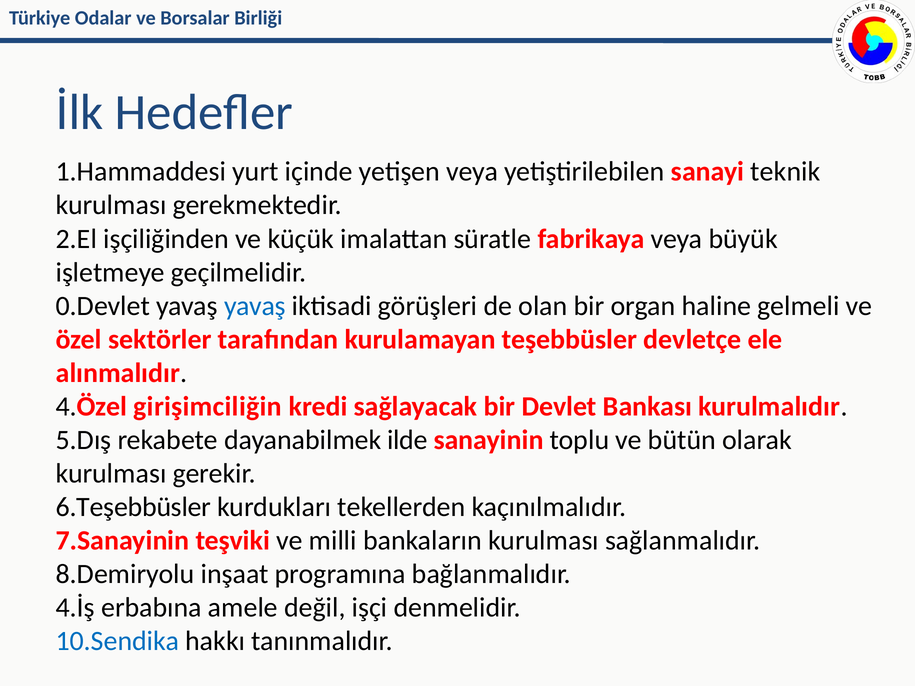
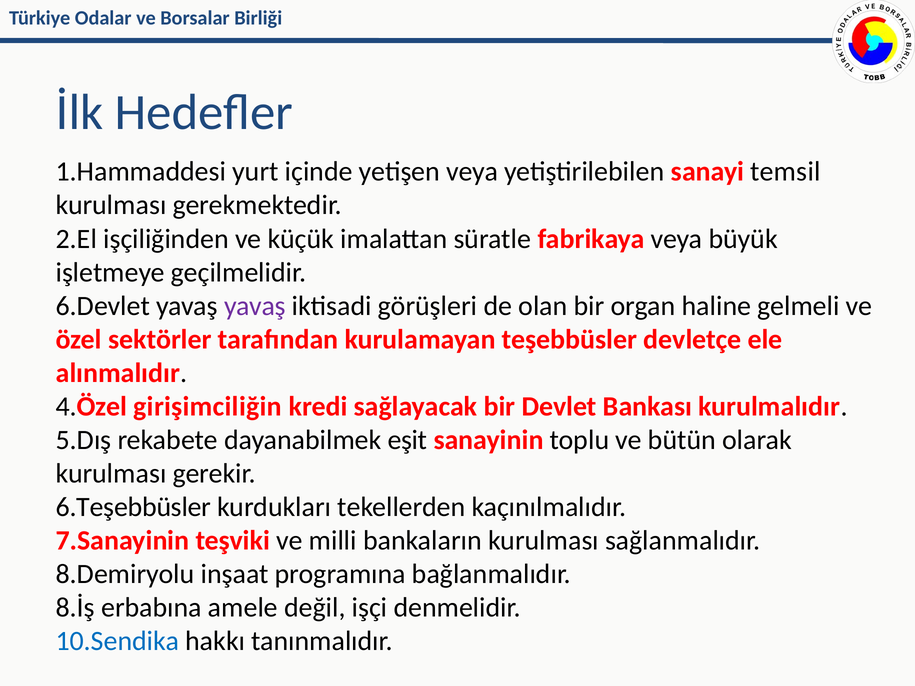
teknik: teknik -> temsil (785, 172)
0.Devlet: 0.Devlet -> 6.Devlet (103, 306)
yavaş colour: blue -> purple (255, 306)
ilde: ilde -> eşit (407, 440)
4.İş: 4.İş -> 8.İş (75, 608)
